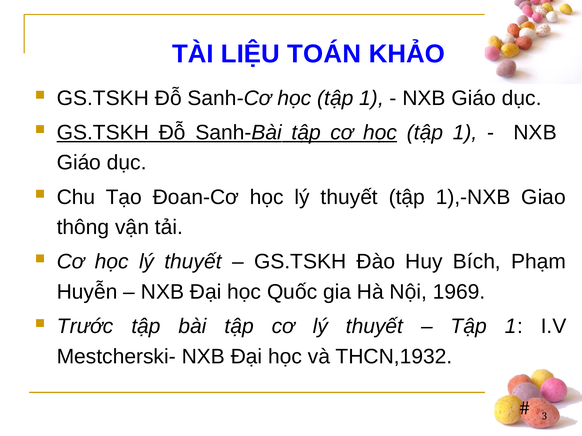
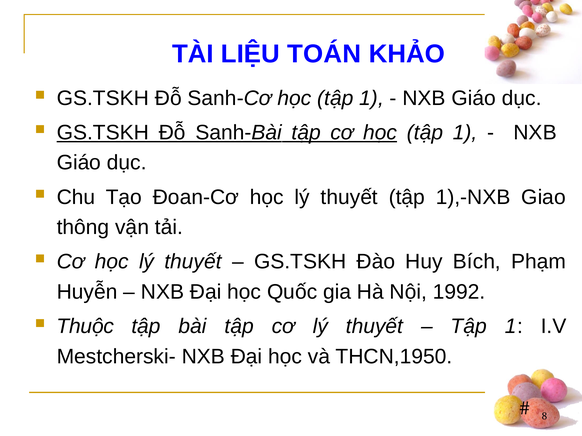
1969: 1969 -> 1992 (459, 292)
Trước: Trước -> Thuộc (85, 327)
THCN,1932: THCN,1932 -> THCN,1950 (394, 357)
3: 3 -> 8 (544, 417)
